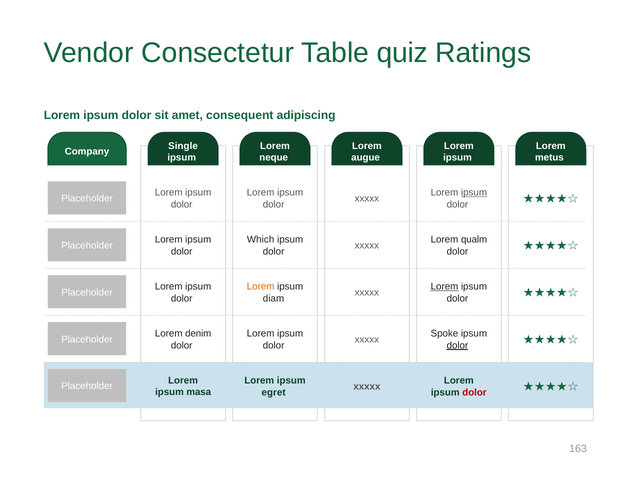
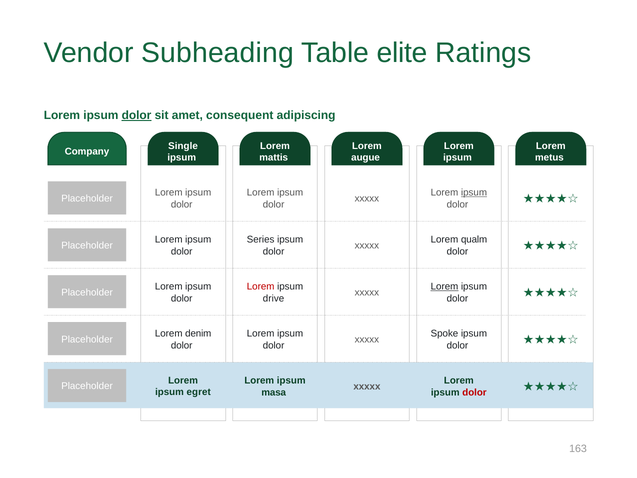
Consectetur: Consectetur -> Subheading (218, 53)
quiz: quiz -> elite (402, 53)
dolor underline: none -> present (136, 115)
neque: neque -> mattis (274, 157)
Which: Which -> Series (261, 240)
Lorem colour: orange -> red (261, 287)
diam: diam -> drive (274, 298)
dolor underline: present -> none (457, 345)
masa: masa -> egret (199, 392)
egret: egret -> masa (274, 392)
